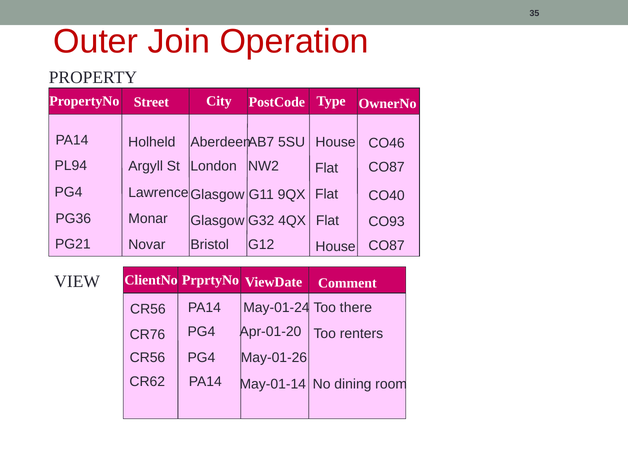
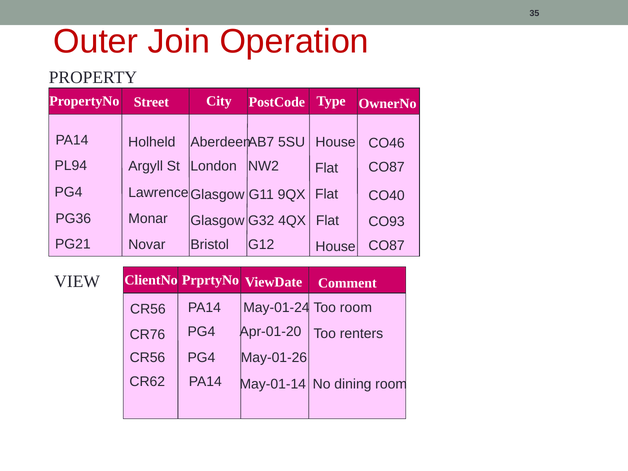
Too there: there -> room (356, 308)
